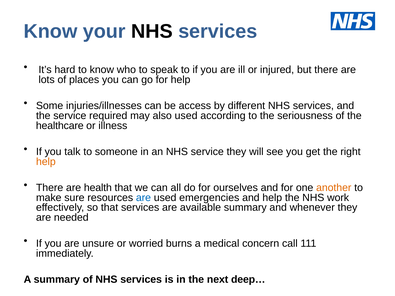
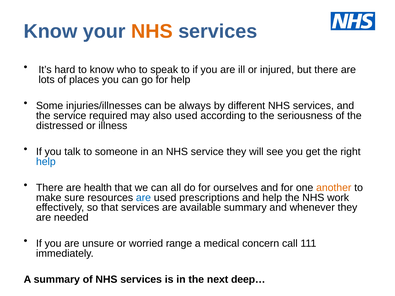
NHS colour: black -> orange (152, 31)
access: access -> always (195, 106)
healthcare: healthcare -> distressed (60, 126)
help colour: orange -> blue (46, 162)
emergencies: emergencies -> prescriptions (209, 198)
burns: burns -> range (179, 244)
